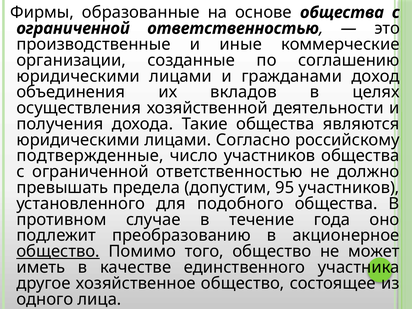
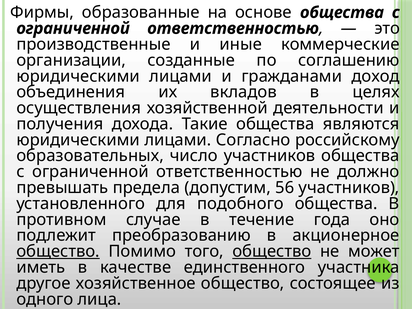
подтвержденные: подтвержденные -> образовательных (90, 156)
95: 95 -> 56 (285, 188)
общество underline: none -> present (272, 251)
